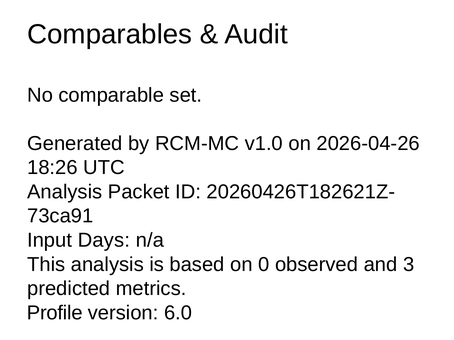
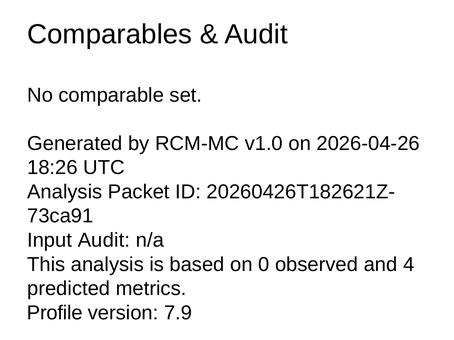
Input Days: Days -> Audit (104, 241)
3: 3 -> 4 (409, 265)
6.0: 6.0 -> 7.9 (178, 313)
